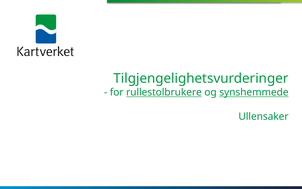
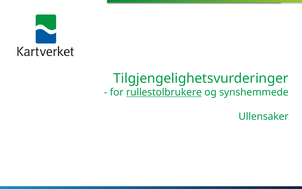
synshemmede underline: present -> none (254, 92)
